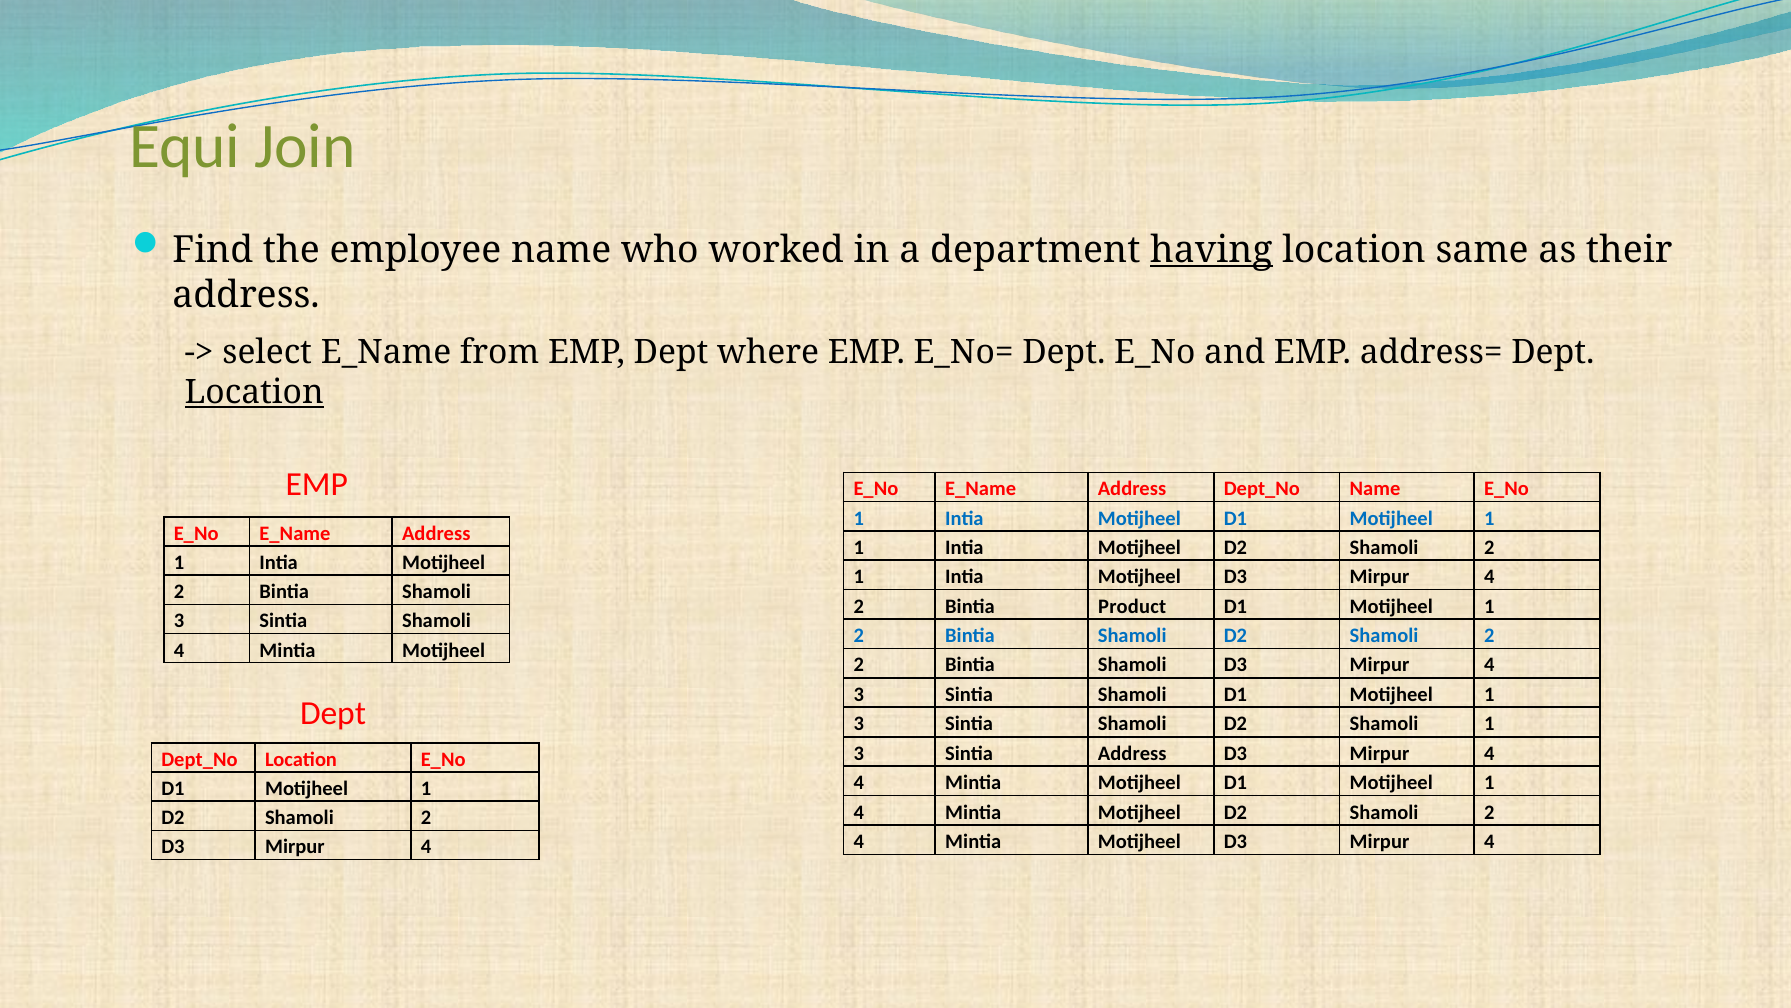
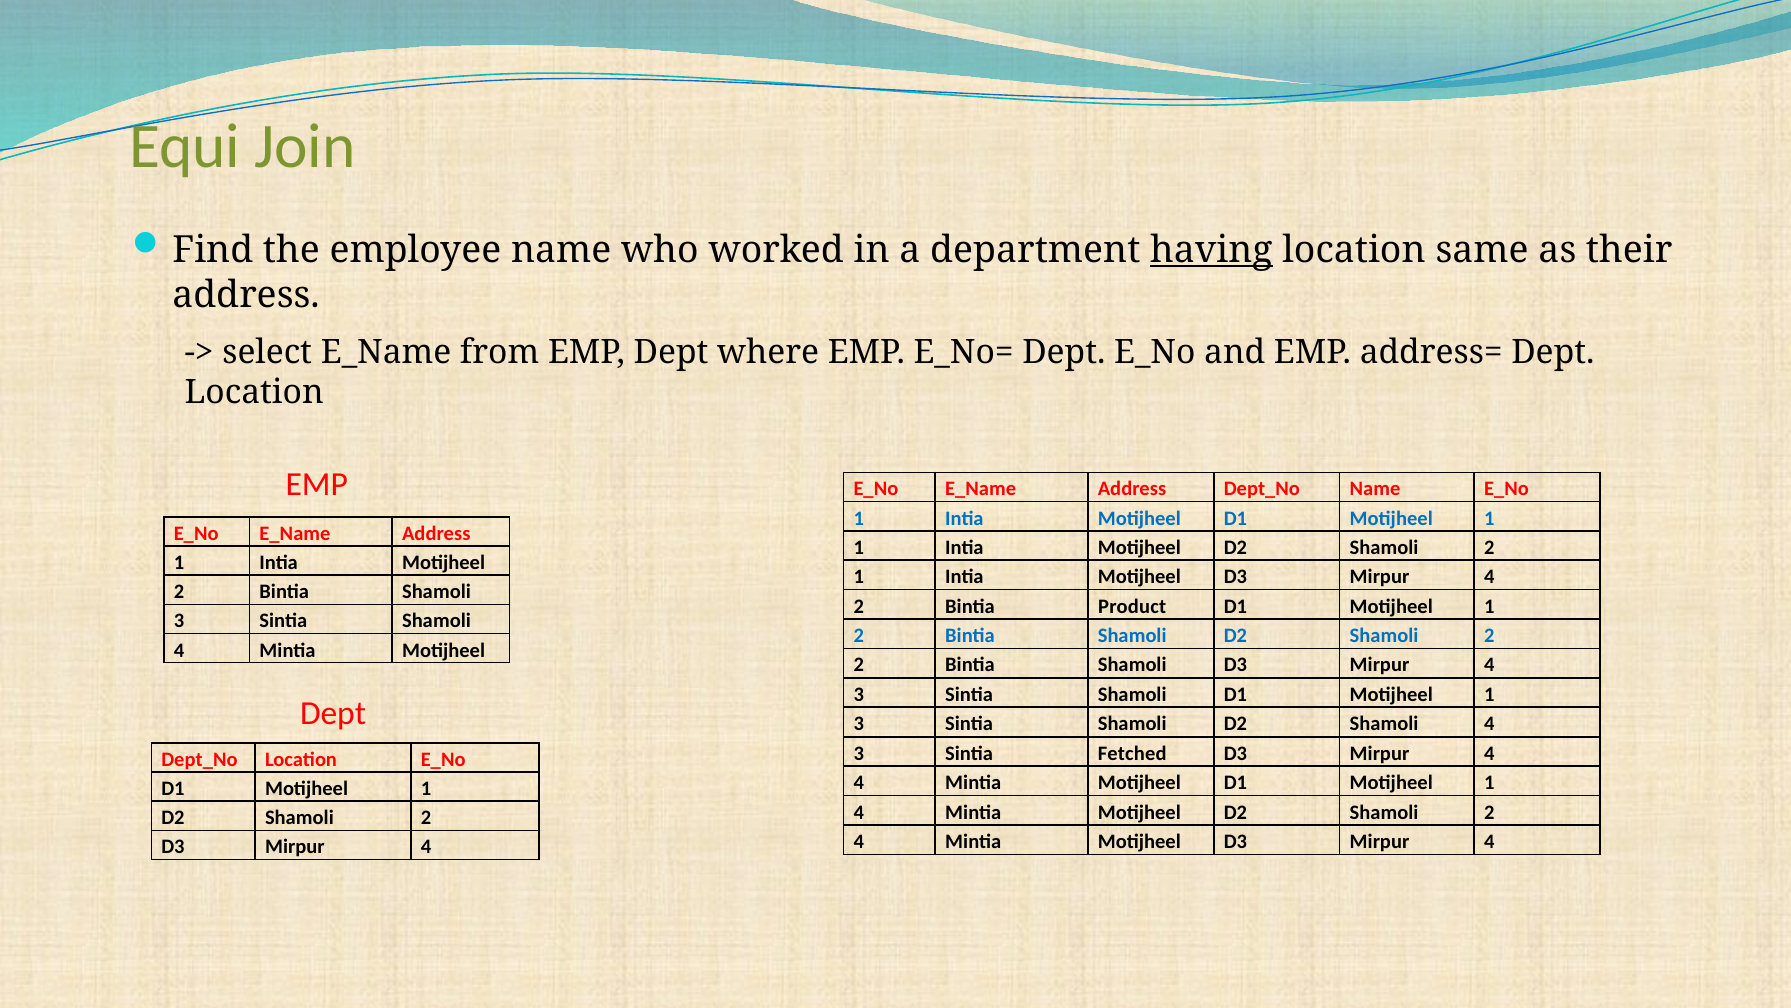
Location underline: present -> none (254, 392)
D2 Shamoli 1: 1 -> 4 (1489, 724)
Sintia Address: Address -> Fetched (1132, 753)
